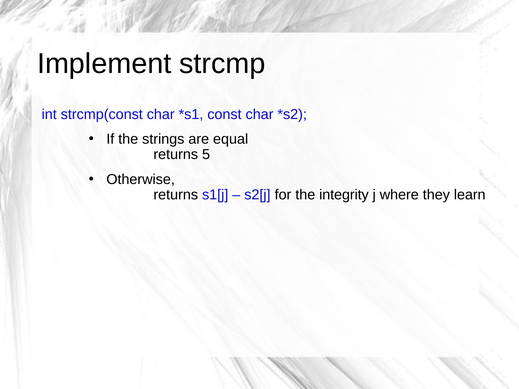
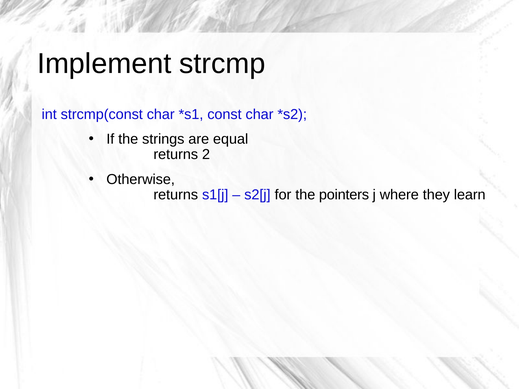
5: 5 -> 2 (206, 155)
integrity: integrity -> pointers (344, 195)
